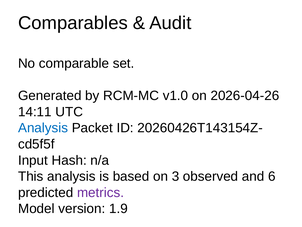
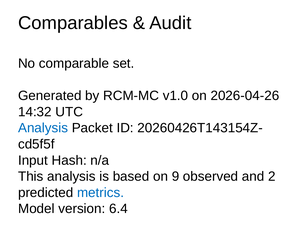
14:11: 14:11 -> 14:32 (35, 112)
3: 3 -> 9 (176, 176)
6: 6 -> 2 (272, 176)
metrics colour: purple -> blue (100, 192)
1.9: 1.9 -> 6.4 (118, 208)
